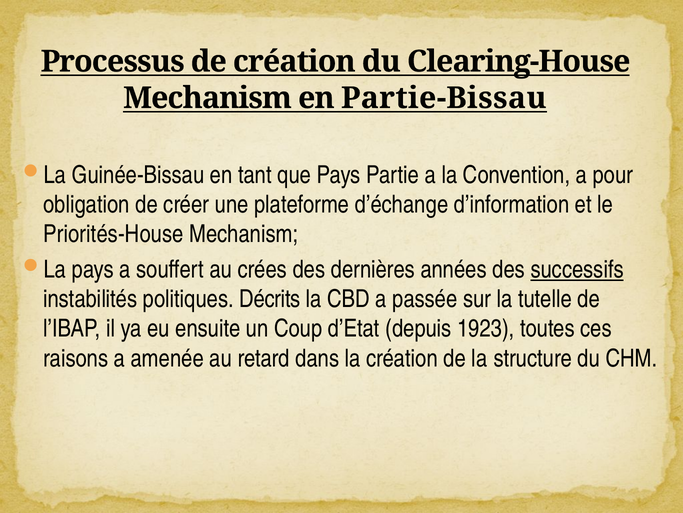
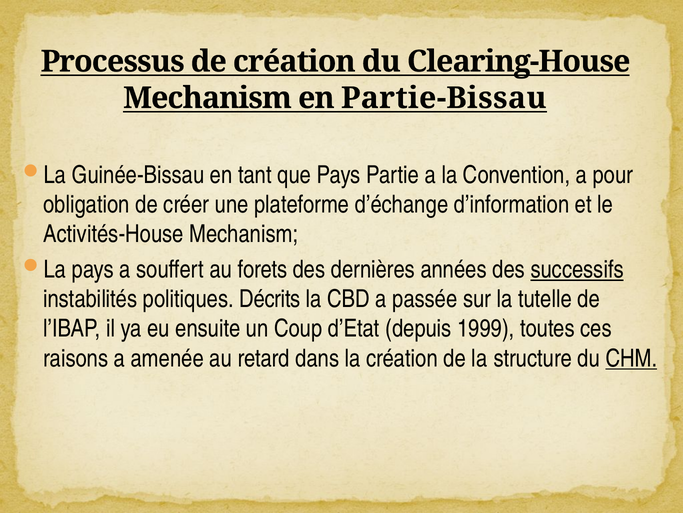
Priorités-House: Priorités-House -> Activités-House (113, 234)
crées: crées -> forets (262, 269)
1923: 1923 -> 1999 (486, 328)
CHM underline: none -> present (631, 358)
